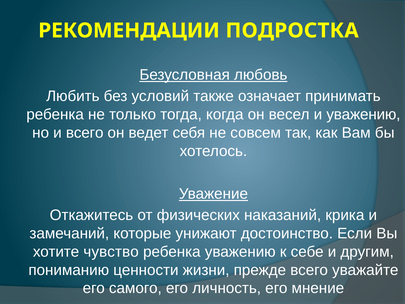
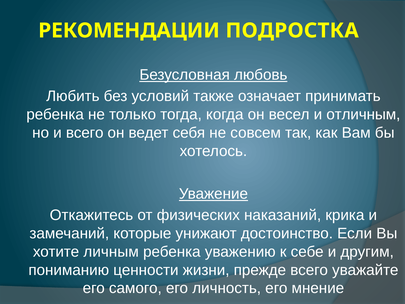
и уважению: уважению -> отличным (363, 114)
чувство: чувство -> личным (111, 252)
